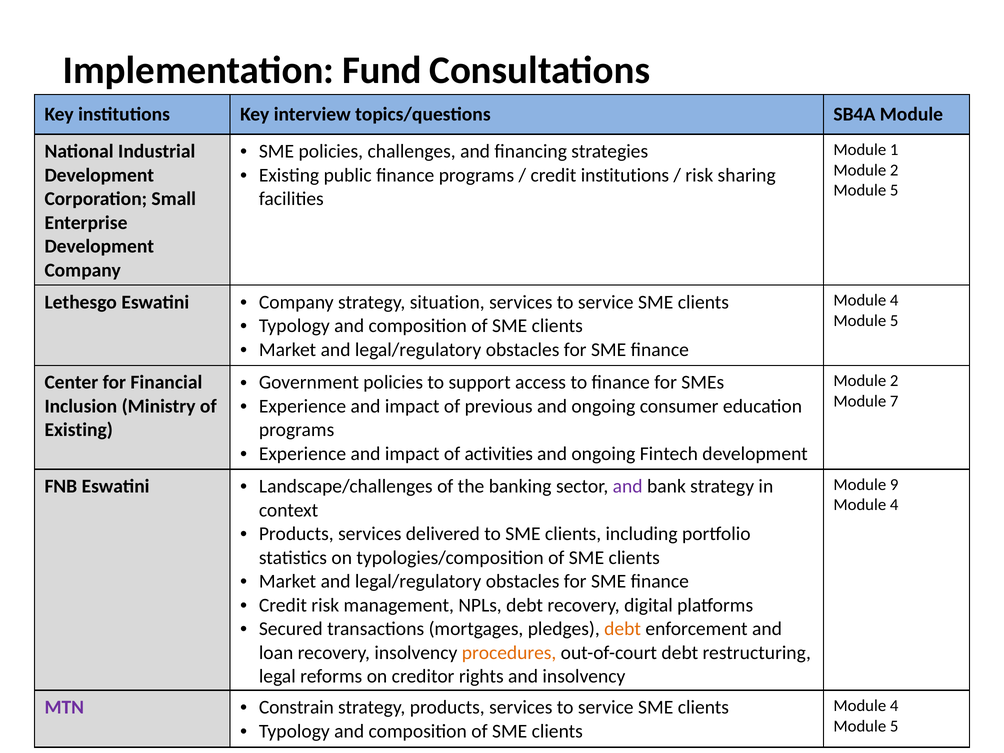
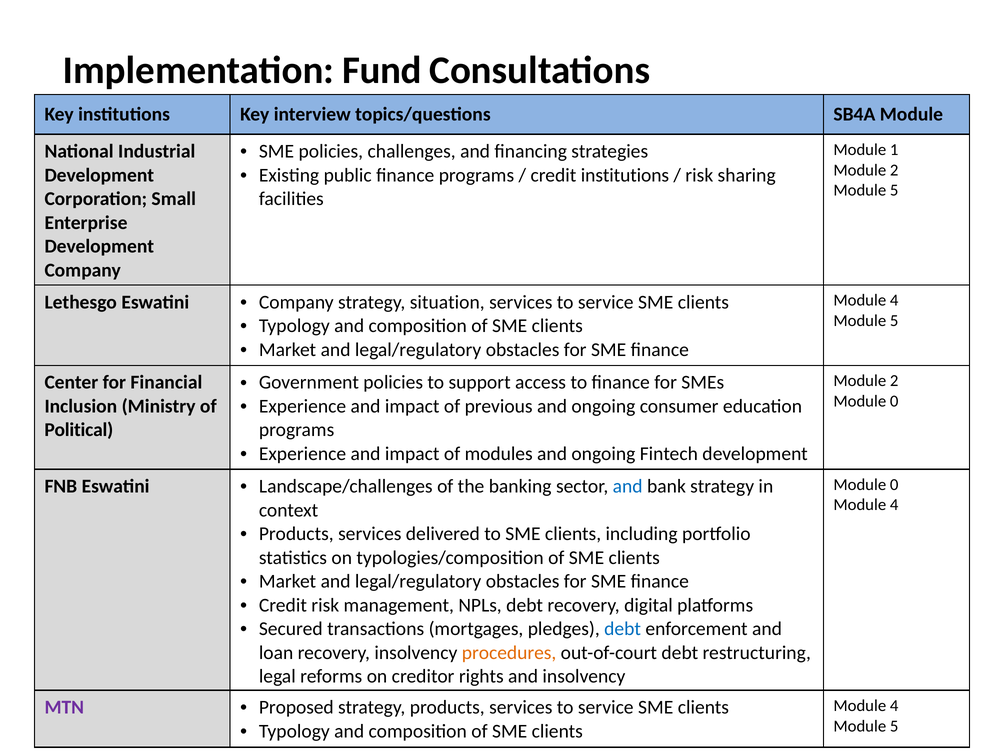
7: 7 -> 0 (894, 401)
Existing: Existing -> Political (79, 430)
activities: activities -> modules (499, 454)
9: 9 -> 0 (894, 485)
and colour: purple -> blue (628, 486)
debt colour: orange -> blue (623, 629)
Constrain: Constrain -> Proposed (296, 707)
